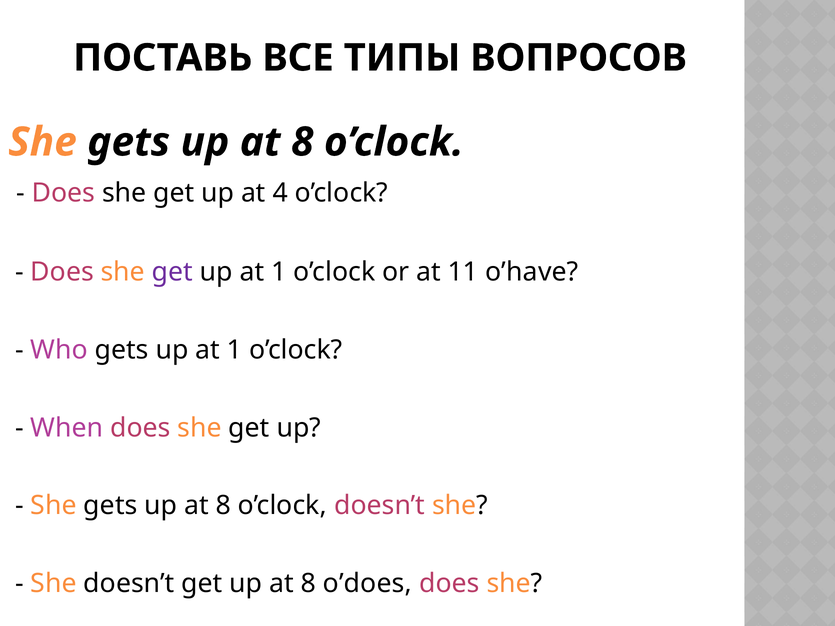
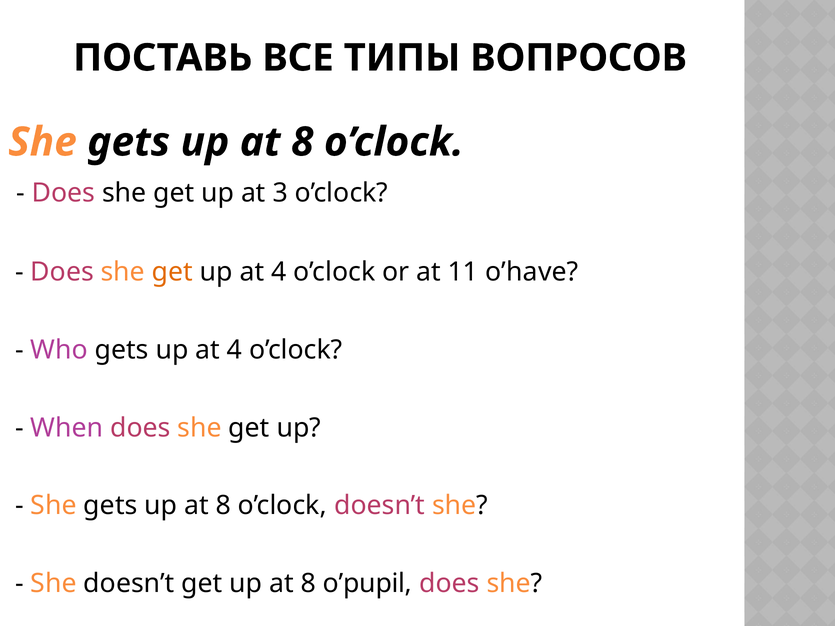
4: 4 -> 3 (280, 193)
get colour: purple -> orange (172, 272)
1: 1 -> 4 (279, 272)
gets up at 1: 1 -> 4 (235, 350)
o’does: o’does -> o’pupil (368, 584)
